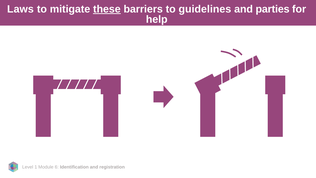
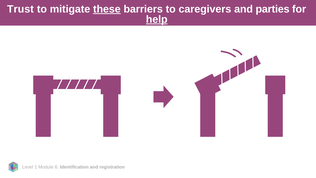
Laws: Laws -> Trust (20, 9)
guidelines: guidelines -> caregivers (205, 9)
help underline: none -> present (157, 19)
